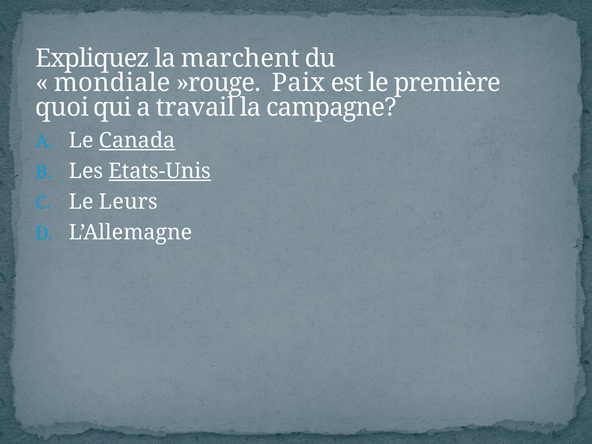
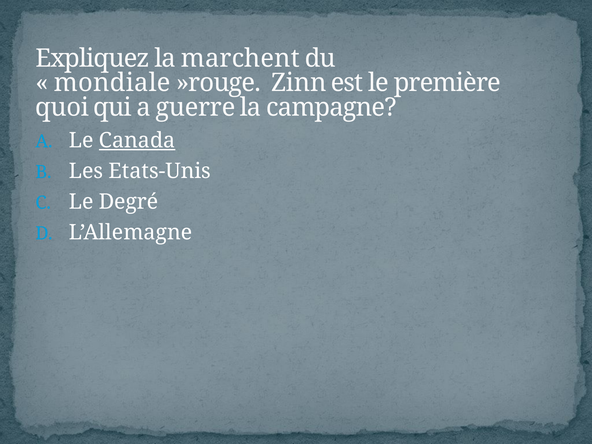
Paix: Paix -> Zinn (299, 83)
travail: travail -> guerre (195, 107)
Etats-Unis underline: present -> none (160, 171)
Leurs: Leurs -> Degré (129, 202)
